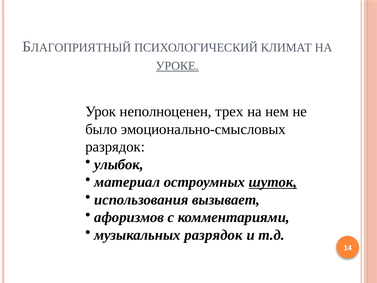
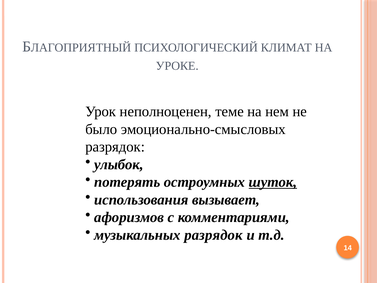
УРОКЕ underline: present -> none (177, 66)
трех: трех -> теме (230, 111)
материал: материал -> потерять (127, 182)
